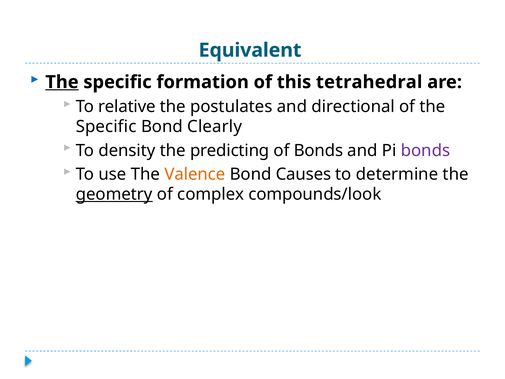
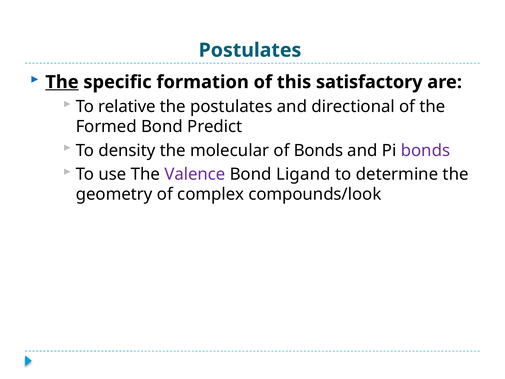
Equivalent: Equivalent -> Postulates (250, 50)
tetrahedral: tetrahedral -> satisfactory (369, 82)
Specific: Specific -> Formed (106, 127)
Clearly: Clearly -> Predict (215, 127)
predicting: predicting -> molecular (230, 150)
Valence colour: orange -> purple (195, 174)
Causes: Causes -> Ligand (303, 174)
geometry underline: present -> none (114, 194)
